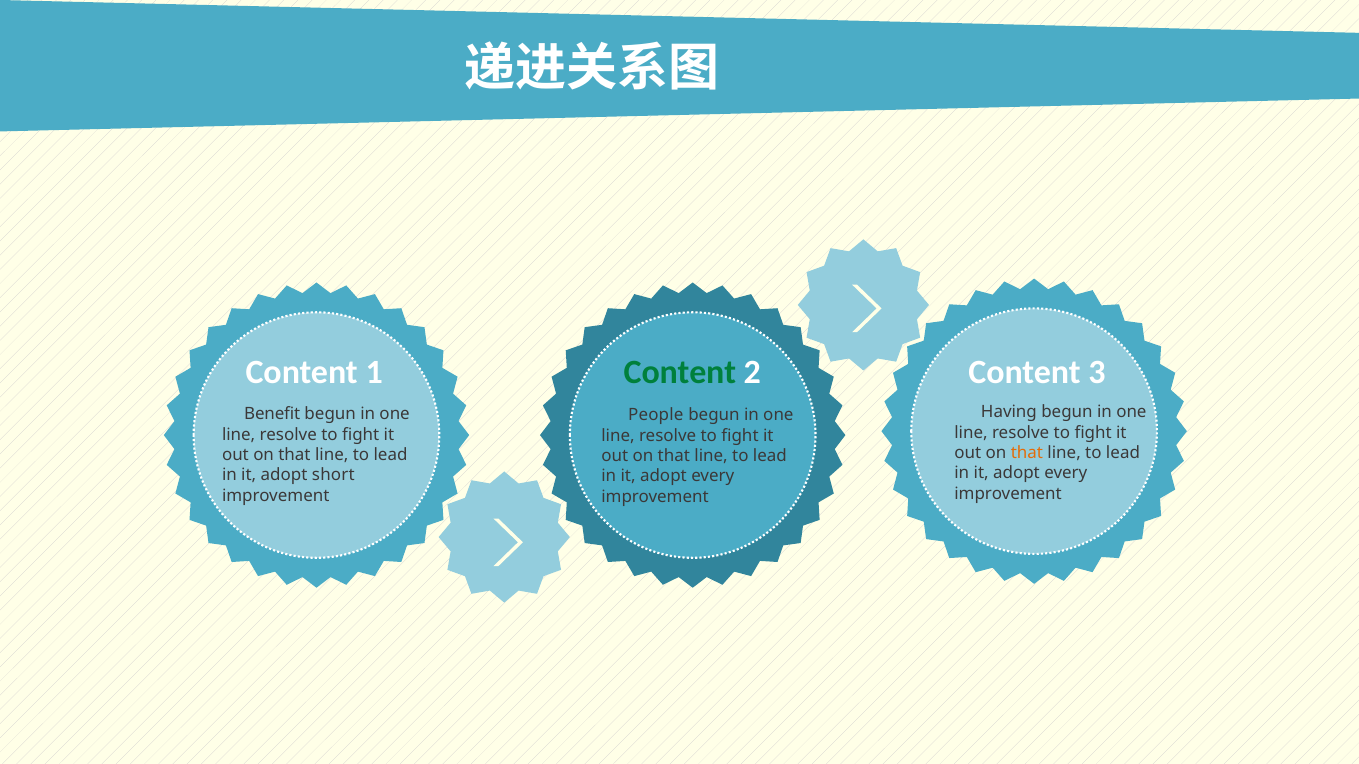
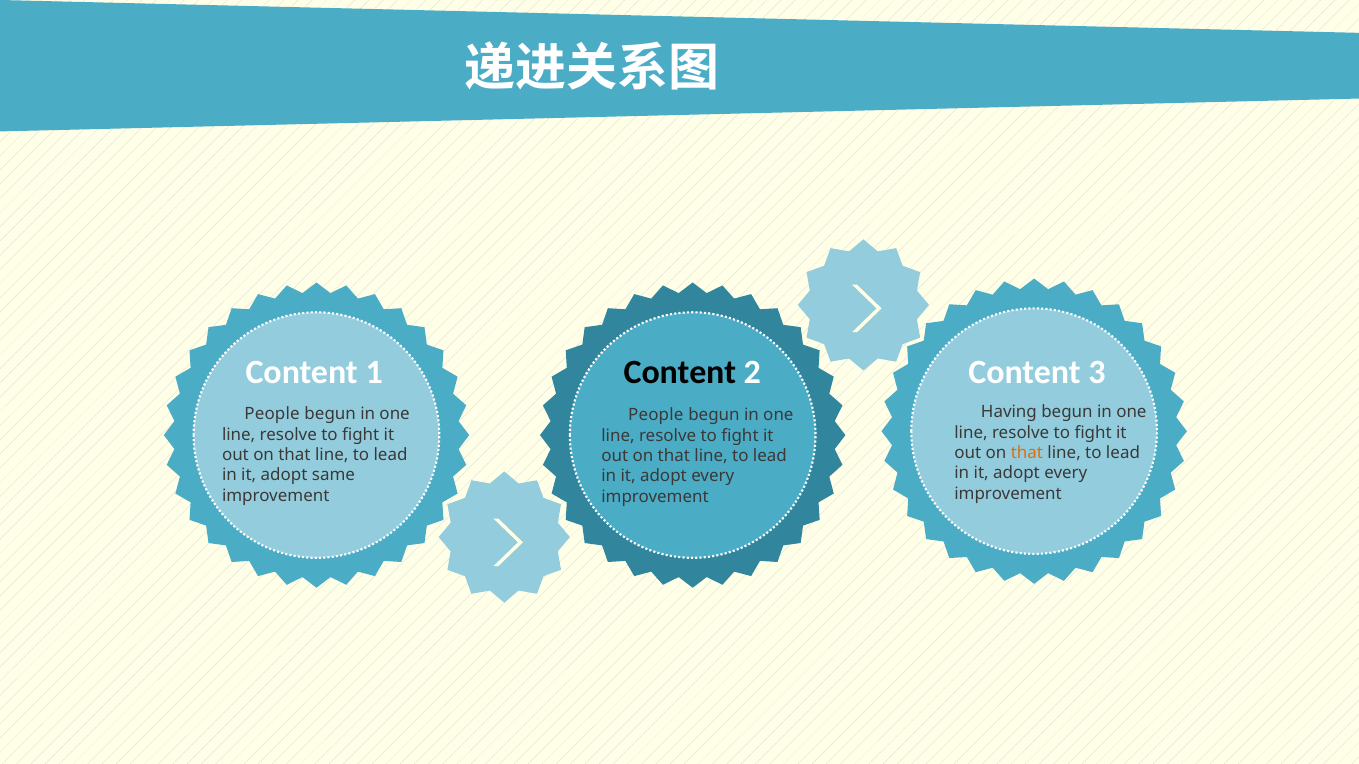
Content colour: green -> black (680, 373)
Benefit: Benefit -> People (272, 414)
short: short -> same (333, 476)
